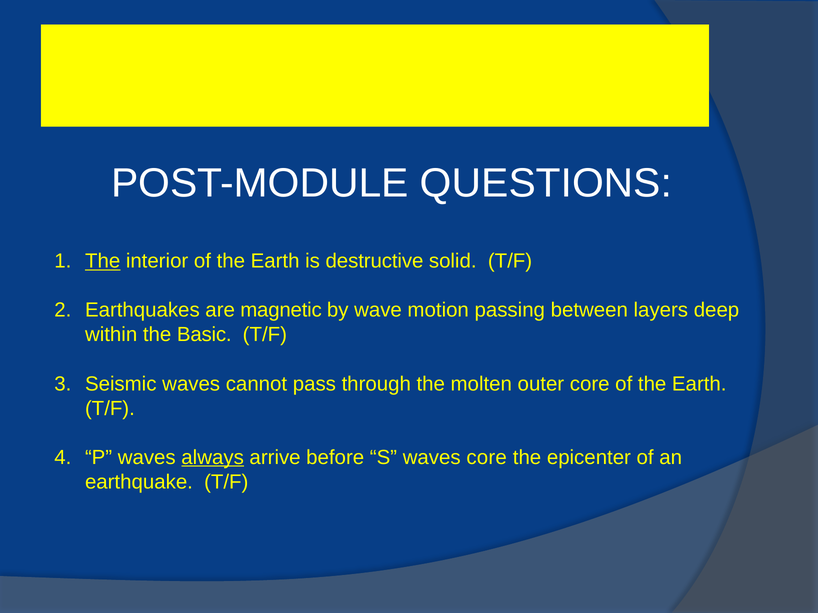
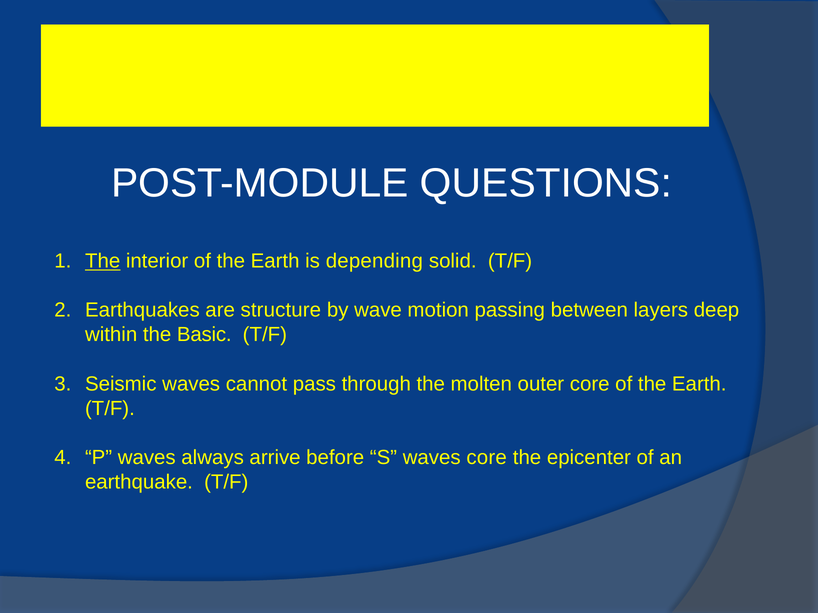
destructive: destructive -> depending (374, 261)
magnetic: magnetic -> structure (281, 310)
always underline: present -> none (213, 458)
